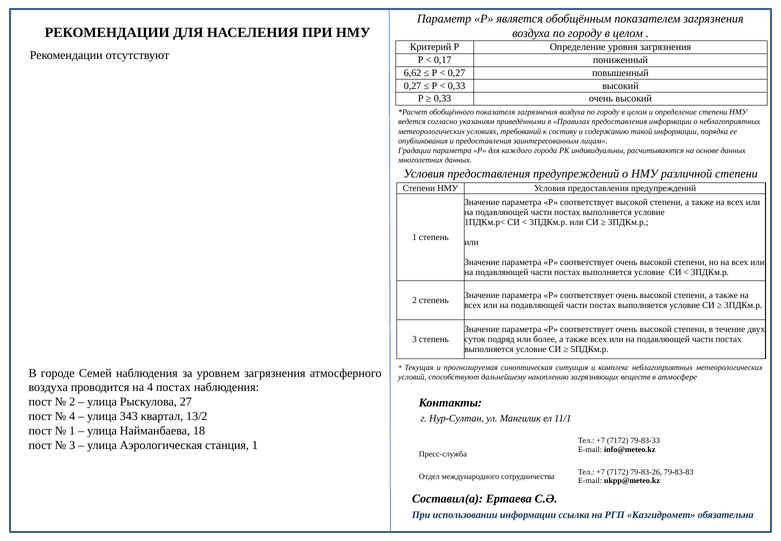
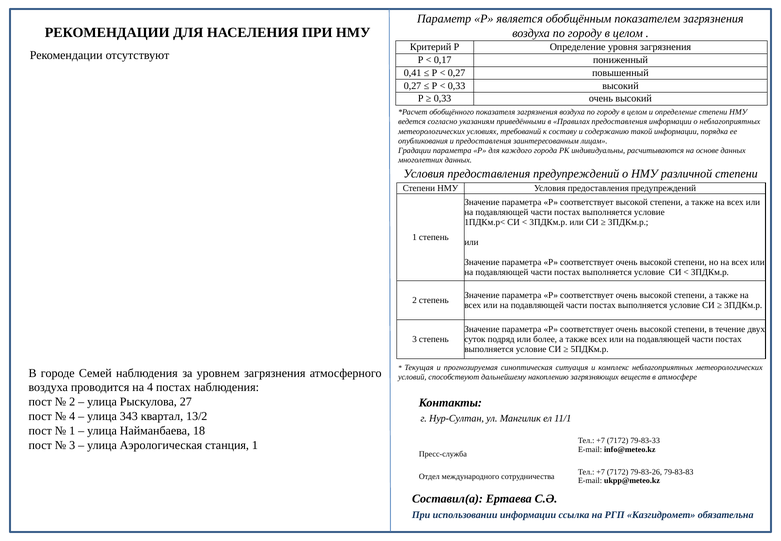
6,62: 6,62 -> 0,41 (413, 73)
